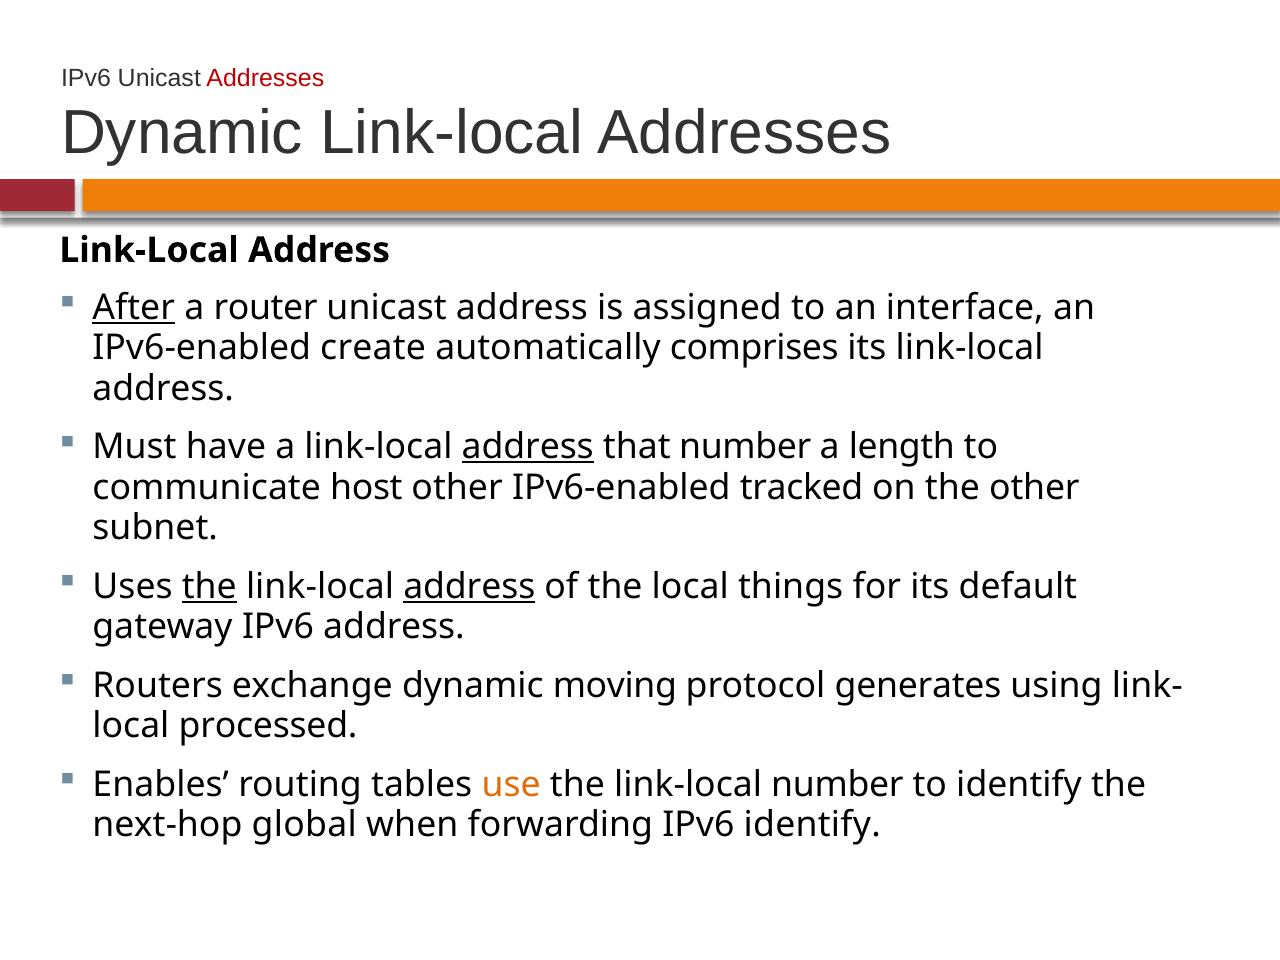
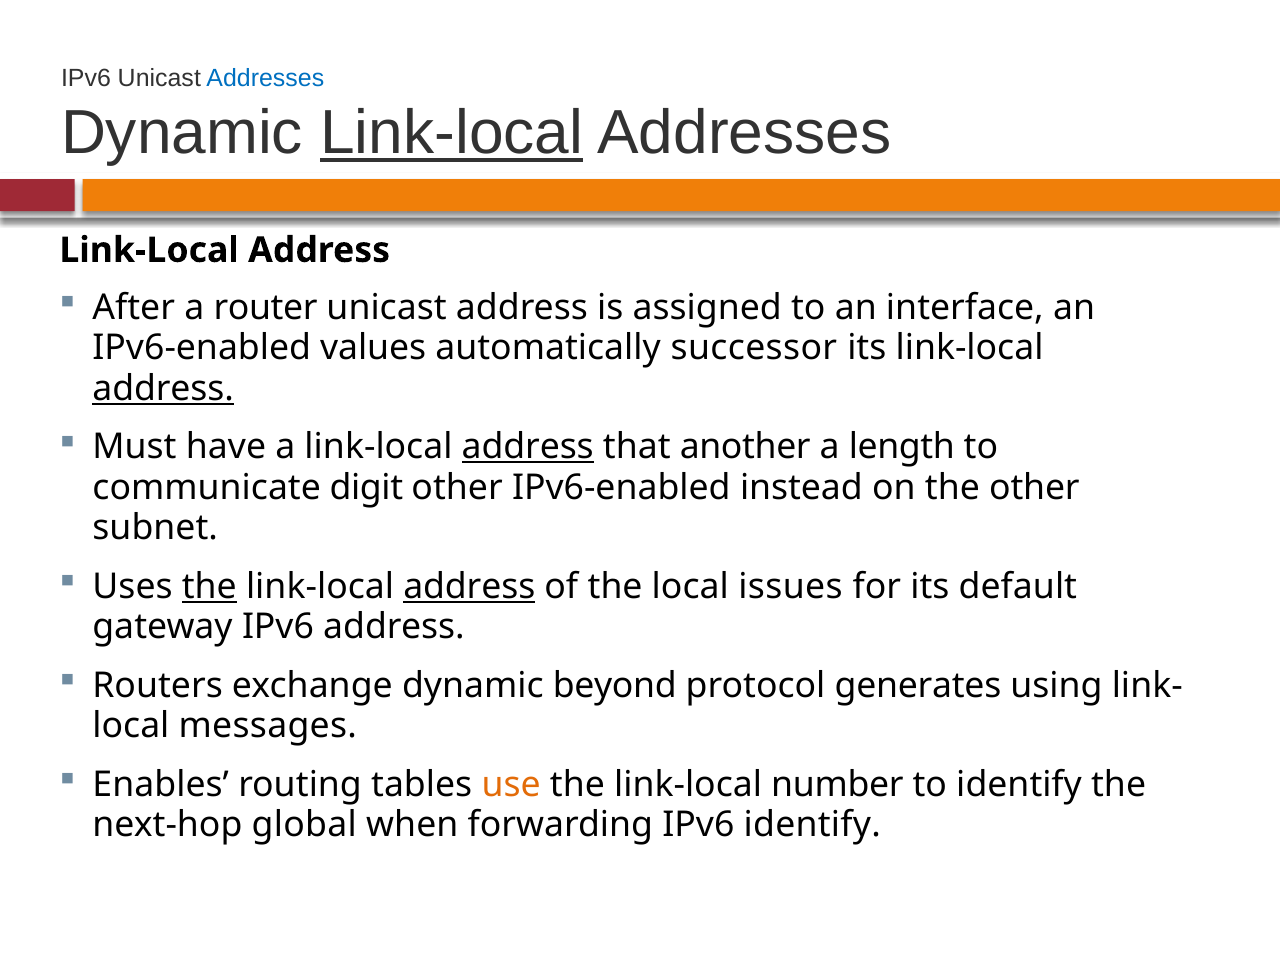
Addresses colour: red -> blue (265, 78)
Link-local underline: none -> present (452, 133)
After underline: present -> none (134, 308)
create: create -> values (373, 348)
comprises: comprises -> successor (754, 348)
address underline: none -> present (163, 389)
that number: number -> another (745, 447)
host: host -> digit (366, 488)
tracked: tracked -> instead (801, 488)
things: things -> issues (791, 587)
moving: moving -> beyond (615, 685)
processed: processed -> messages (268, 726)
